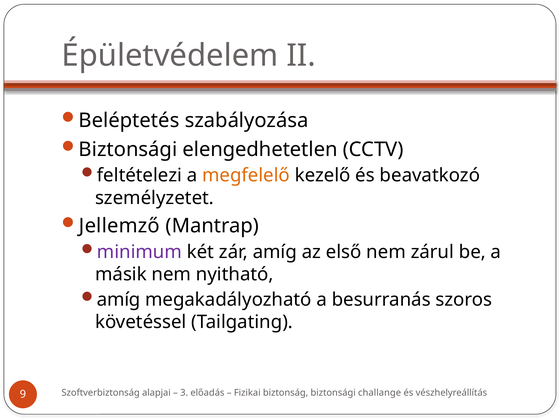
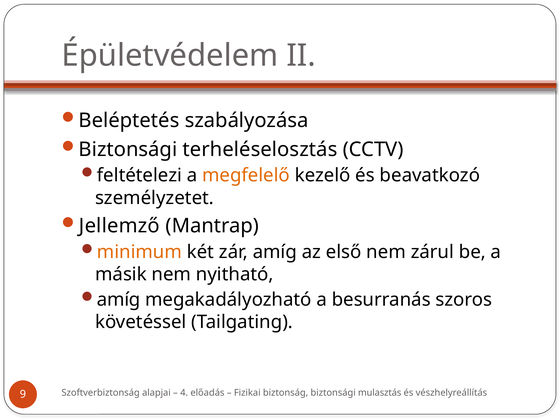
elengedhetetlen: elengedhetetlen -> terheléselosztás (260, 149)
minimum colour: purple -> orange (139, 252)
3: 3 -> 4 (184, 393)
challange: challange -> mulasztás (380, 393)
